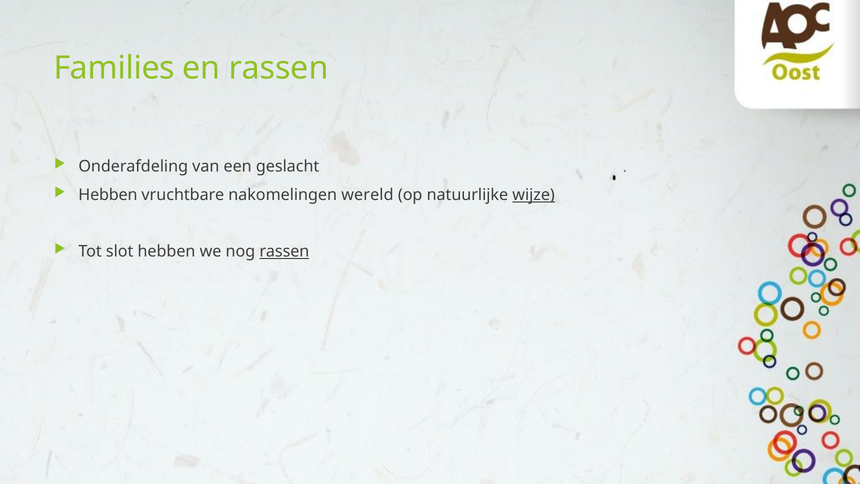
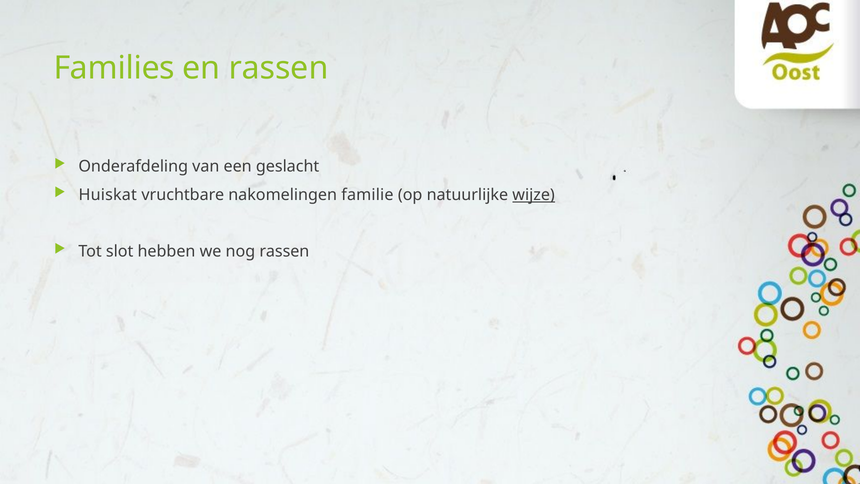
Hebben: Hebben -> Huiskat (108, 195)
wereld: wereld -> familie (367, 195)
rassen underline: present -> none (284, 251)
